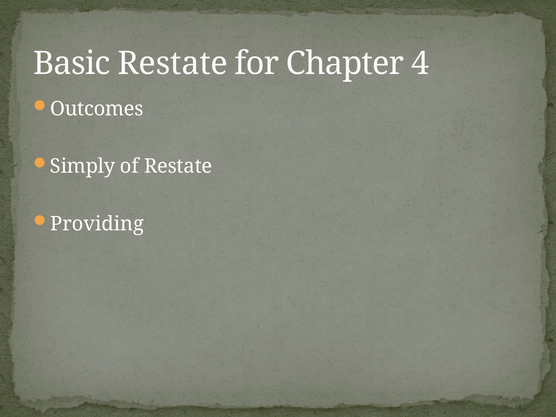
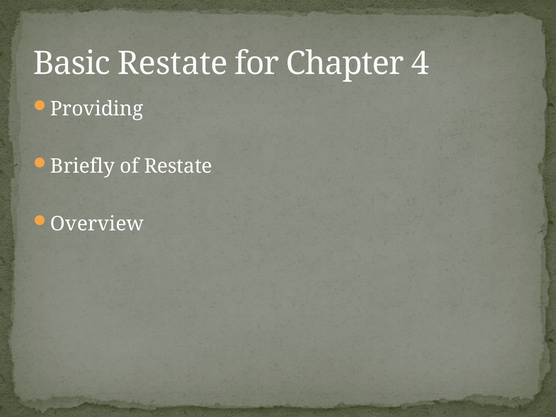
Outcomes: Outcomes -> Providing (97, 109)
Simply: Simply -> Briefly (83, 166)
Providing: Providing -> Overview (97, 224)
